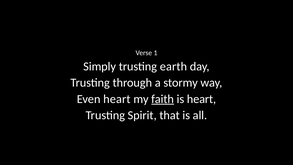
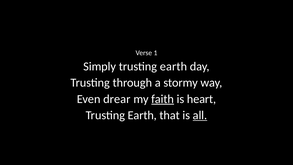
Even heart: heart -> drear (117, 99)
Spirit: Spirit -> Earth (142, 115)
all underline: none -> present (200, 115)
